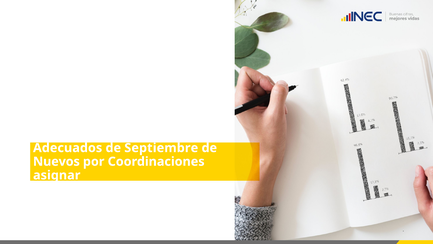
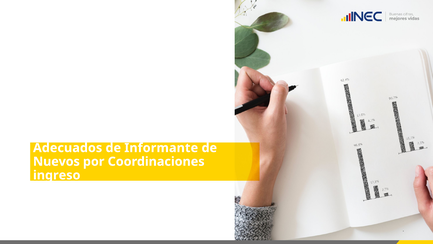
Septiembre: Septiembre -> Informante (161, 148)
asignar: asignar -> ingreso (57, 175)
